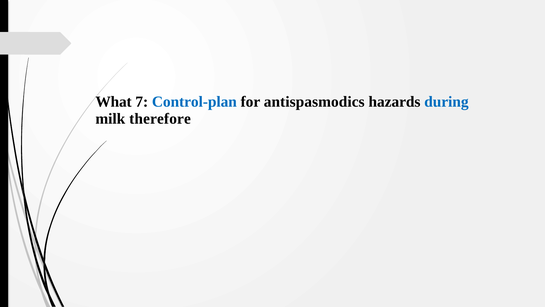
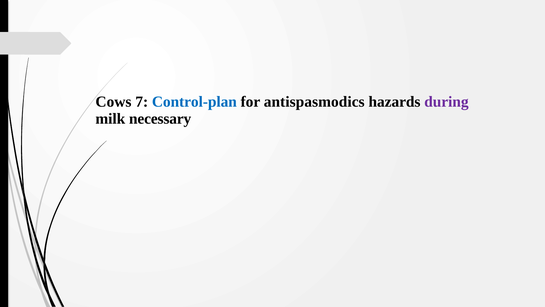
What: What -> Cows (113, 102)
during colour: blue -> purple (446, 102)
therefore: therefore -> necessary (160, 119)
